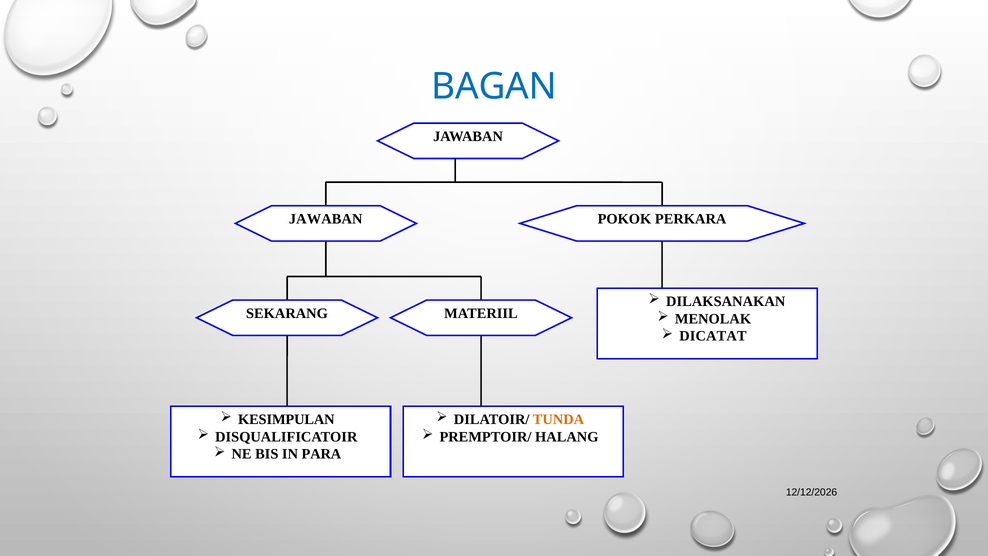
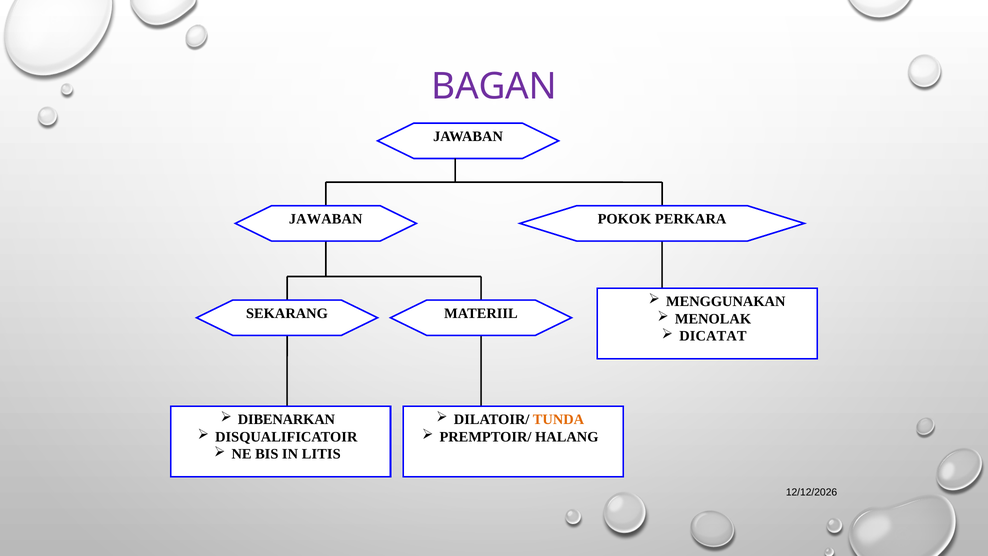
BAGAN colour: blue -> purple (494, 86)
DILAKSANAKAN: DILAKSANAKAN -> MENGGUNAKAN (726, 301)
KESIMPULAN: KESIMPULAN -> DIBENARKAN (286, 419)
PARA: PARA -> LITIS (321, 454)
